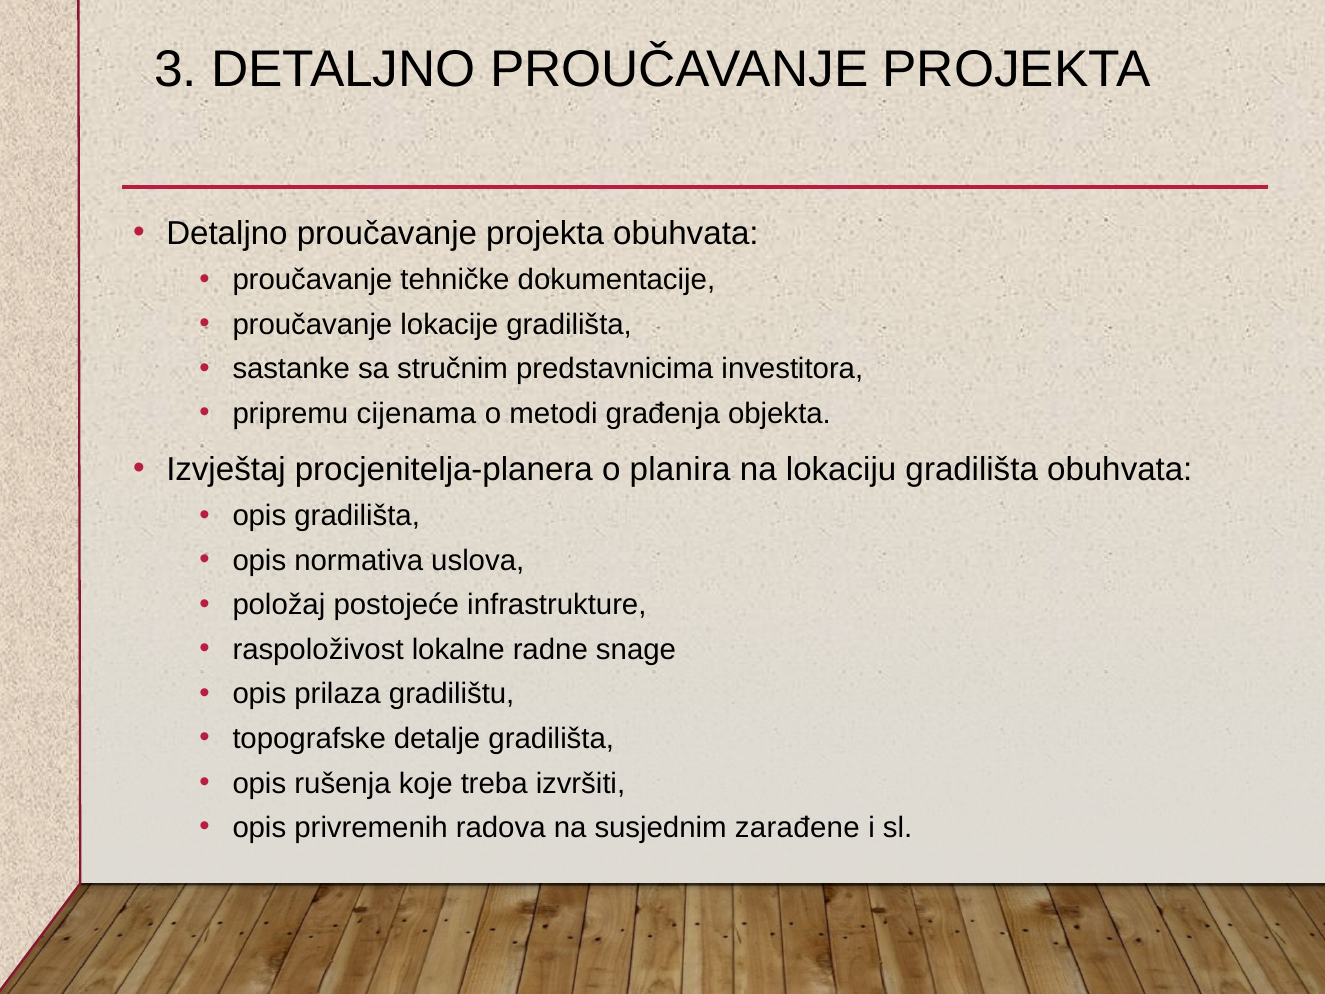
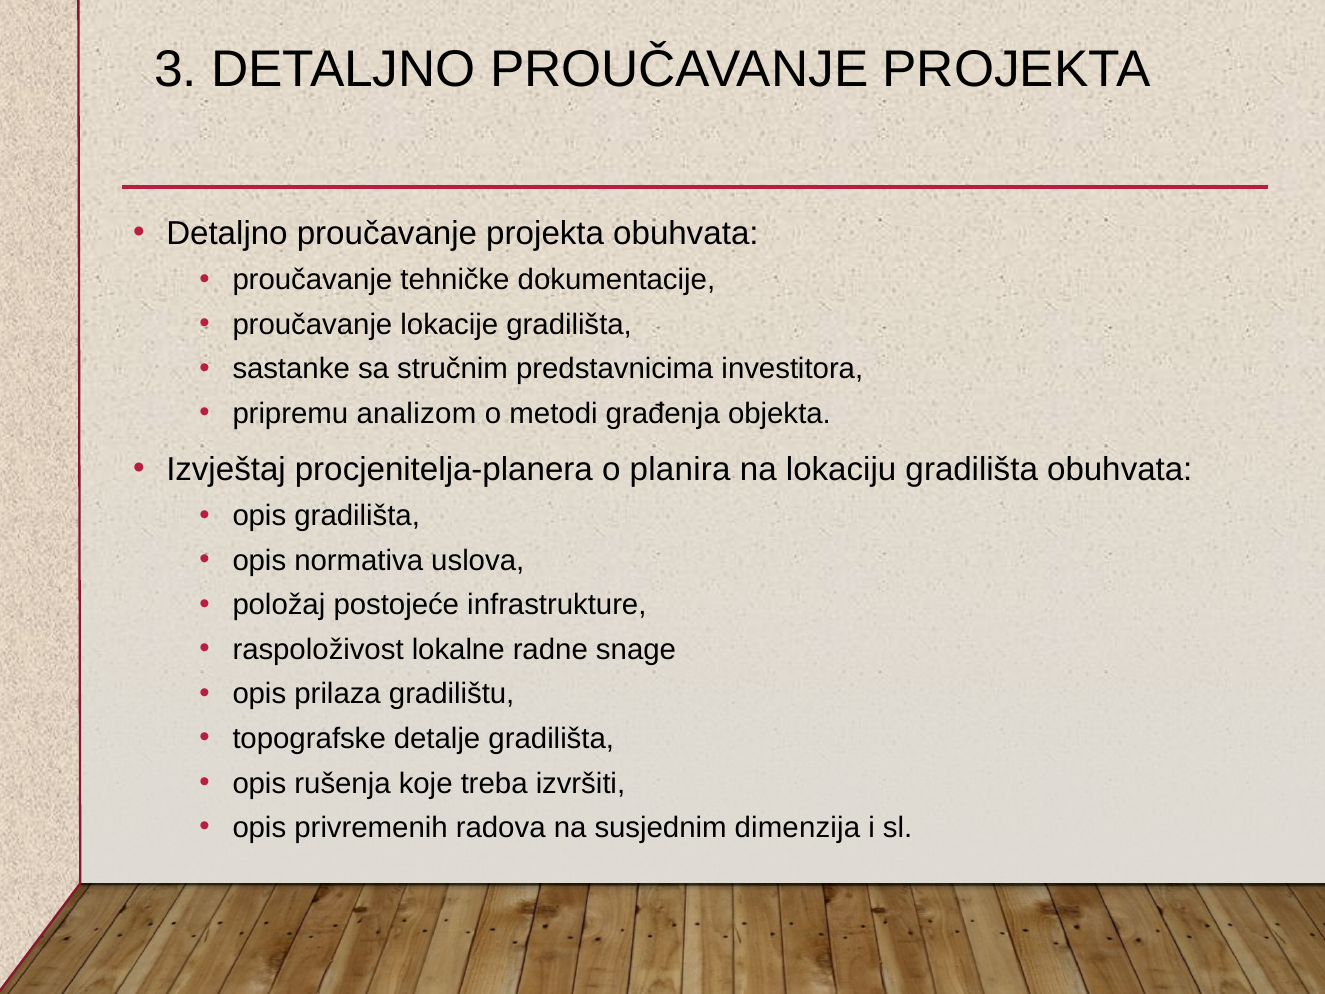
cijenama: cijenama -> analizom (416, 413)
zarađene: zarađene -> dimenzija (797, 828)
